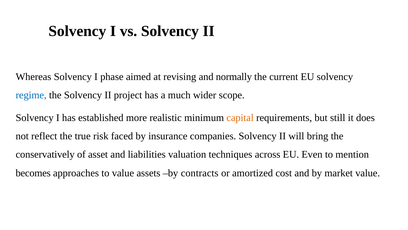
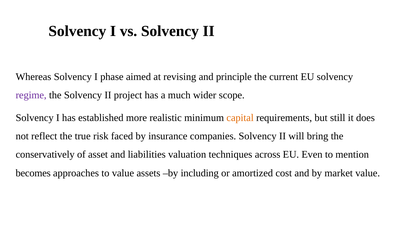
normally: normally -> principle (234, 77)
regime colour: blue -> purple (31, 95)
contracts: contracts -> including (200, 173)
